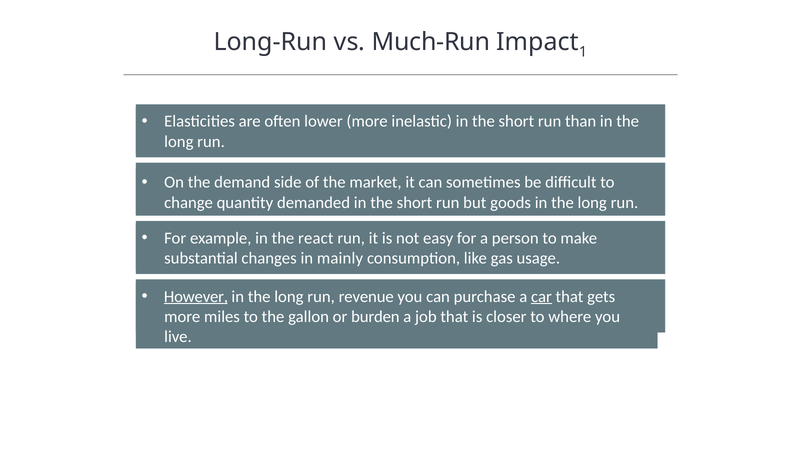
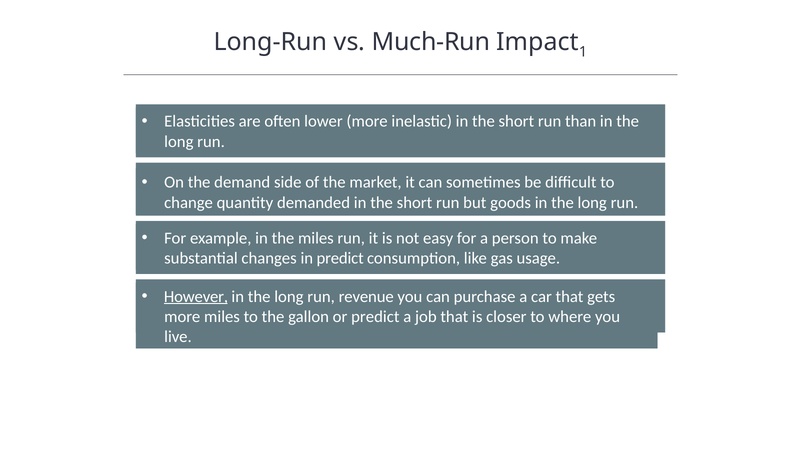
the react: react -> miles (316, 238)
in mainly: mainly -> predict (340, 258)
car underline: present -> none (541, 296)
or burden: burden -> predict (375, 316)
